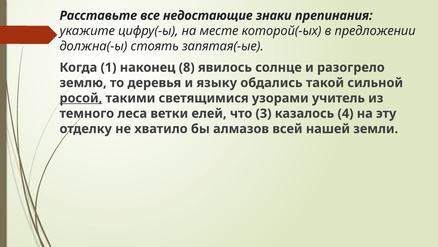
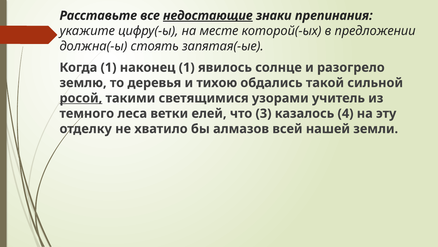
недостающие underline: none -> present (208, 16)
наконец 8: 8 -> 1 (187, 67)
языку: языку -> тихою (217, 83)
